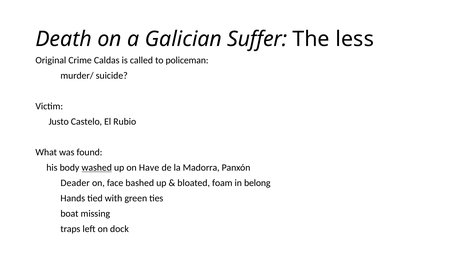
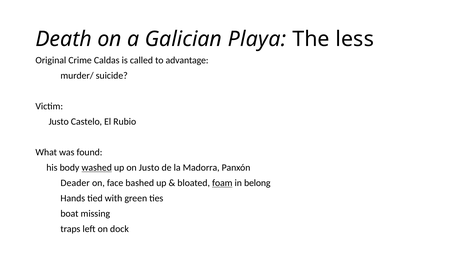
Suffer: Suffer -> Playa (257, 39)
policeman: policeman -> advantage (187, 60)
on Have: Have -> Justo (149, 167)
foam underline: none -> present (222, 183)
